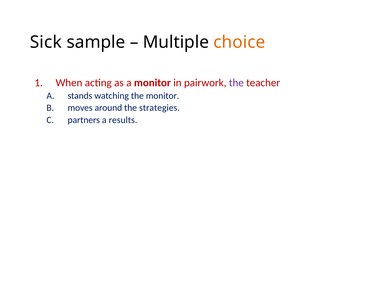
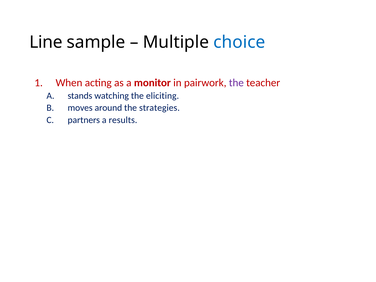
Sick: Sick -> Line (46, 42)
choice colour: orange -> blue (239, 42)
the monitor: monitor -> eliciting (163, 96)
